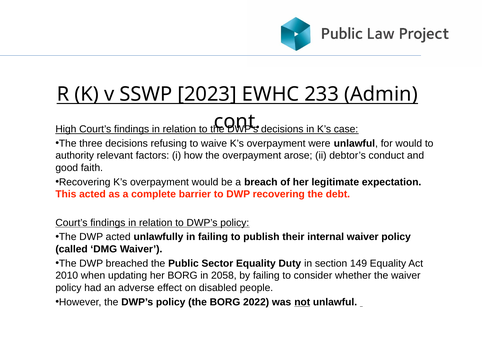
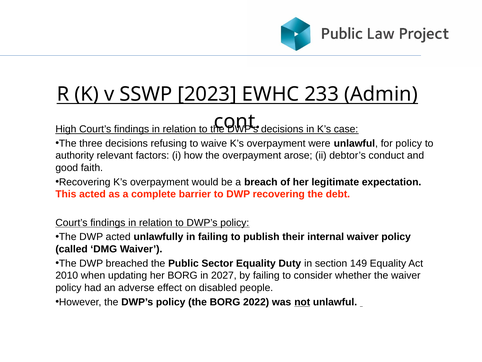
for would: would -> policy (409, 143)
2058: 2058 -> 2027 (224, 275)
